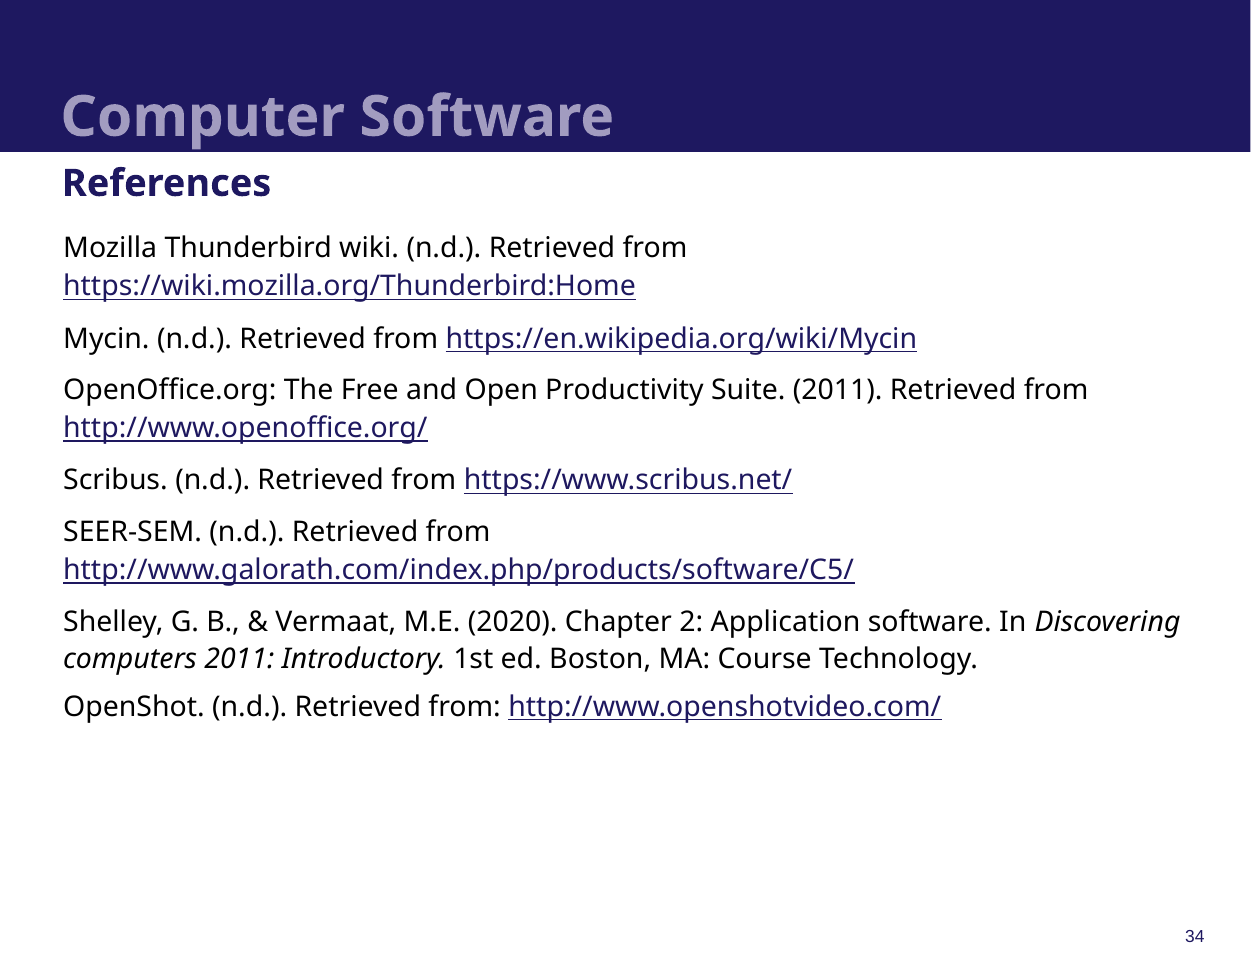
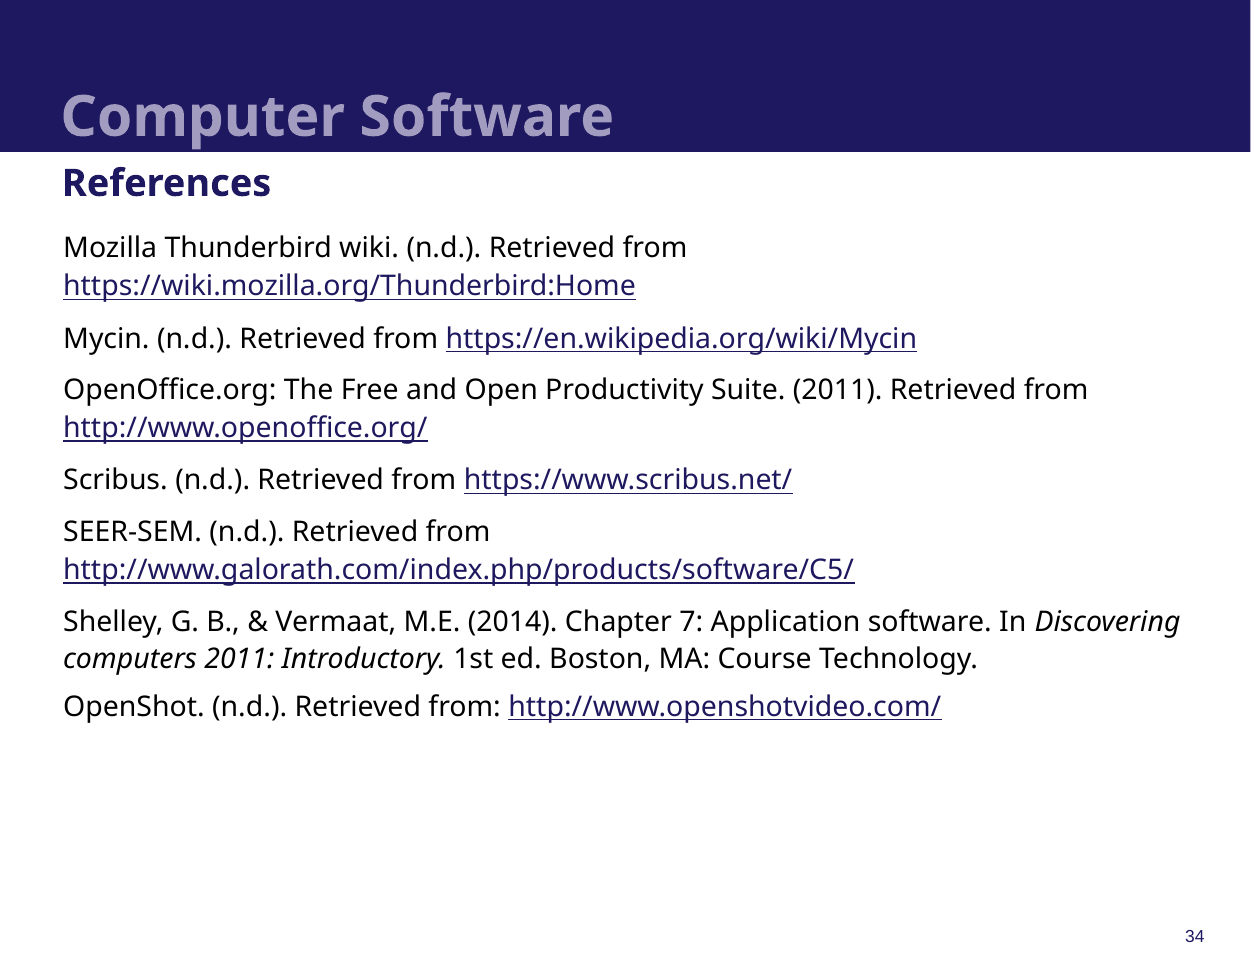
2020: 2020 -> 2014 (513, 621)
2: 2 -> 7 (691, 621)
